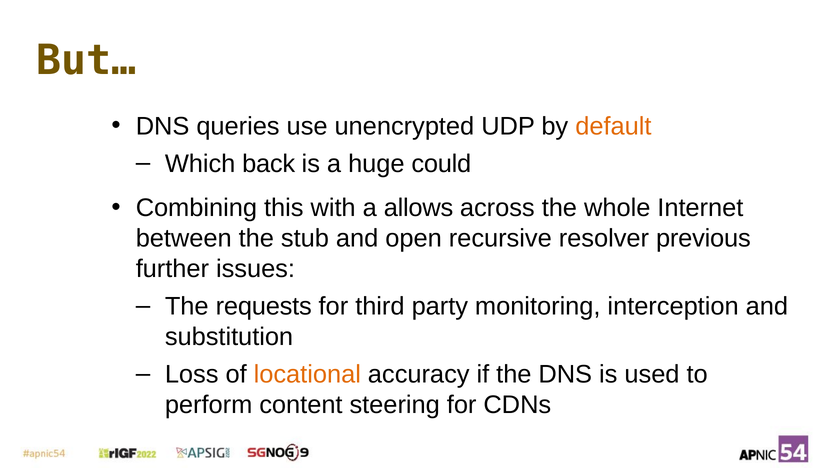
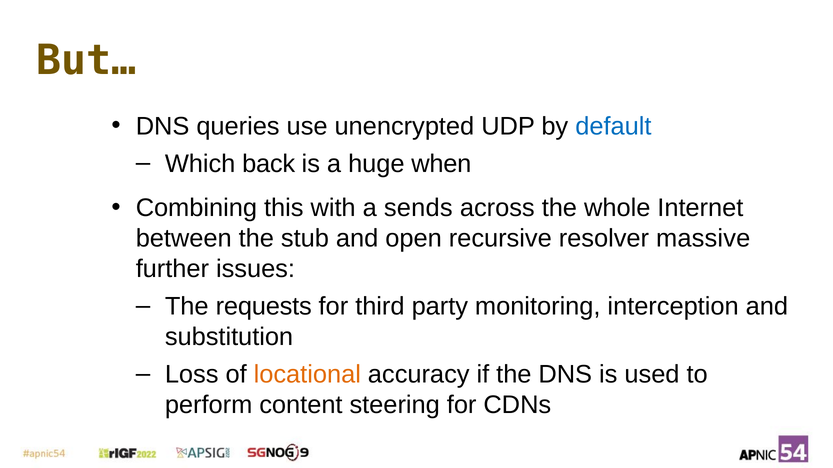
default colour: orange -> blue (613, 126)
could: could -> when (441, 164)
allows: allows -> sends (418, 208)
previous: previous -> massive (703, 239)
